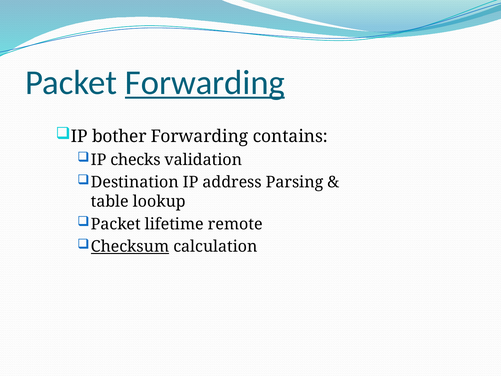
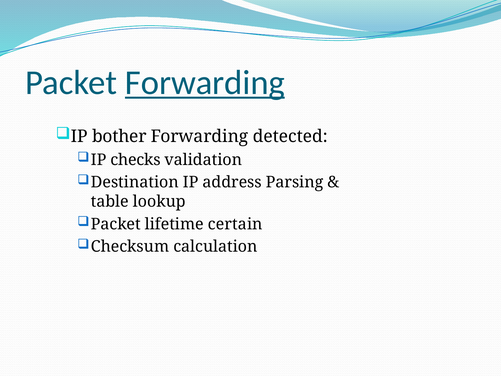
contains: contains -> detected (290, 136)
remote: remote -> certain (235, 224)
Checksum underline: present -> none (130, 246)
